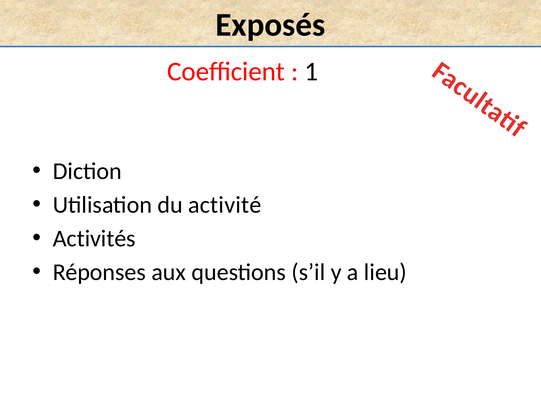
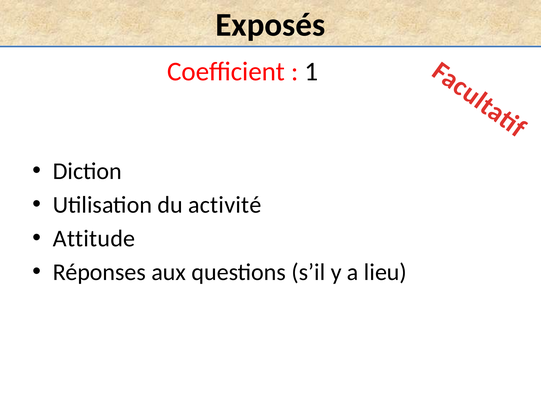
Activités: Activités -> Attitude (94, 238)
